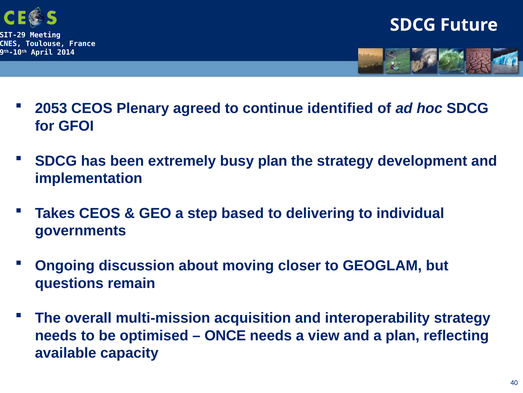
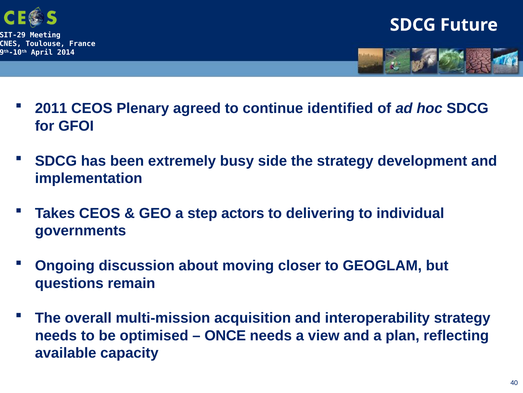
2053: 2053 -> 2011 (51, 108)
busy plan: plan -> side (272, 161)
based: based -> actors (243, 213)
